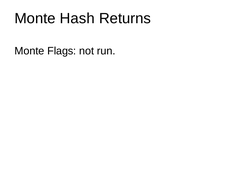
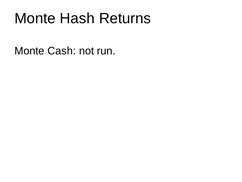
Flags: Flags -> Cash (62, 51)
